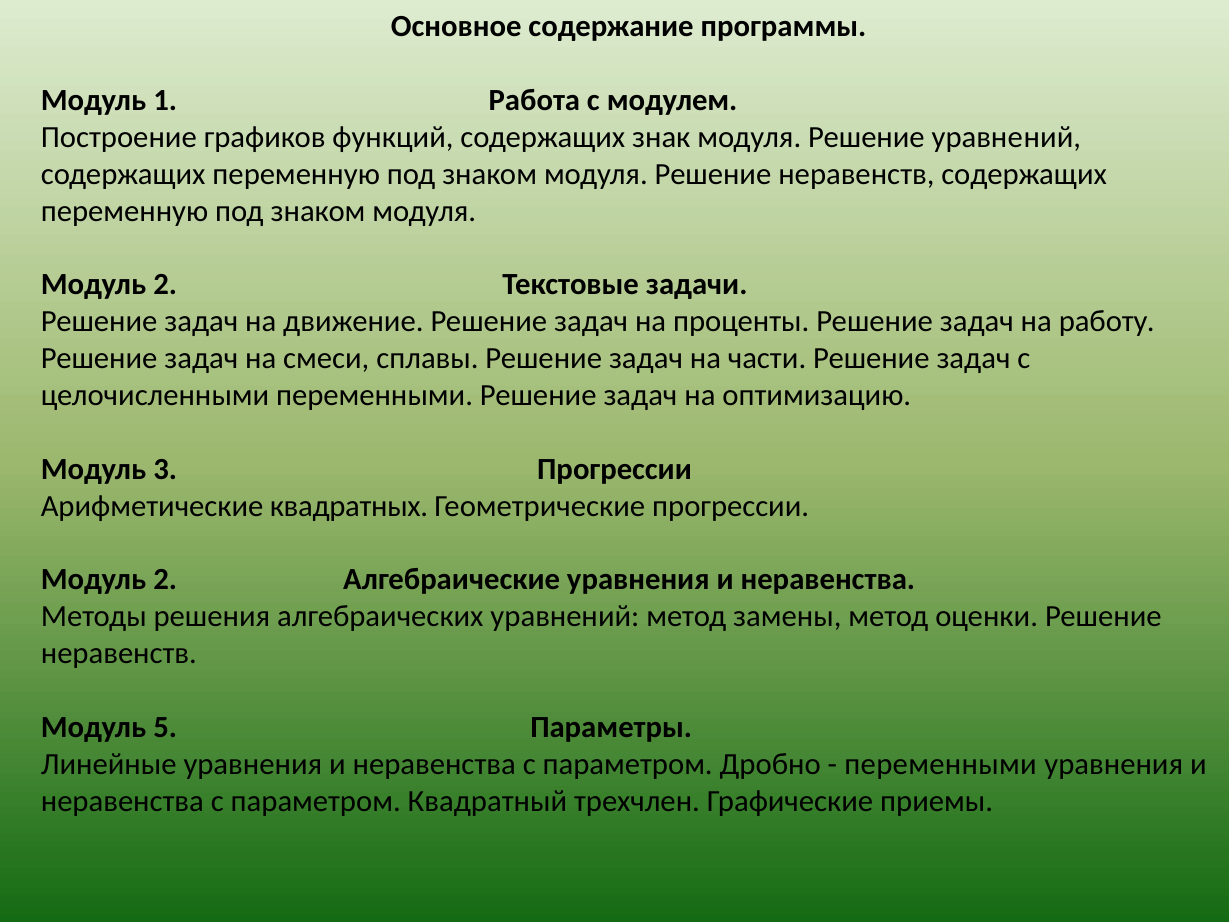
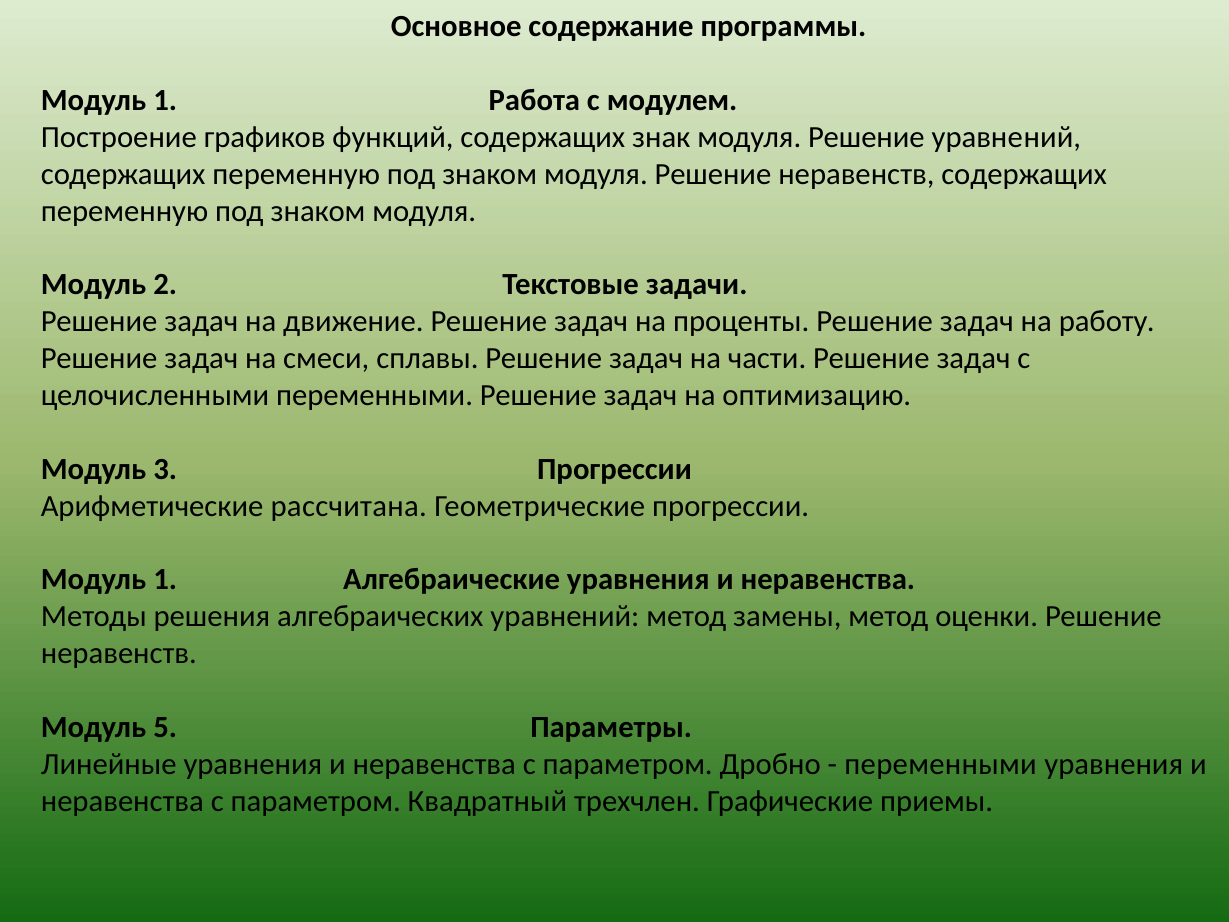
квадратных: квадратных -> рассчитана (349, 506)
2: 2 -> 1 (165, 580)
